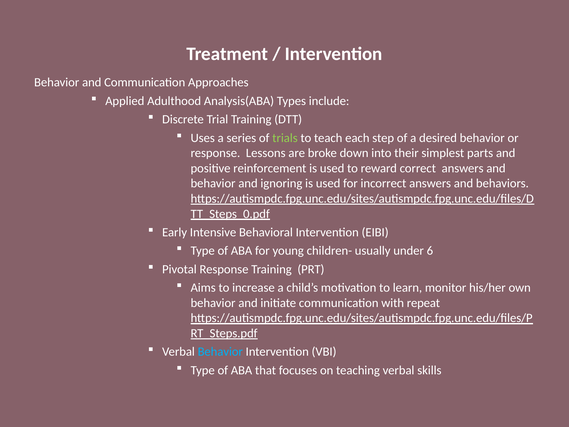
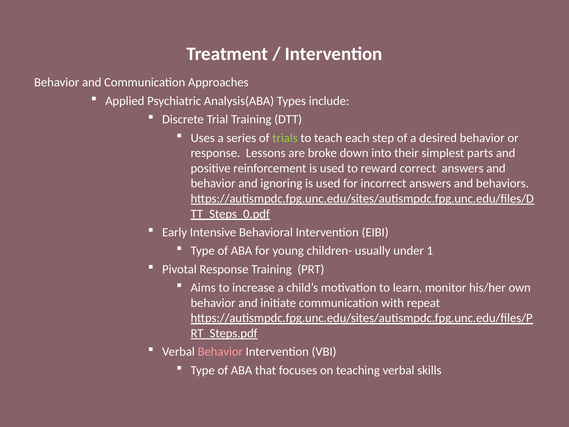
Adulthood: Adulthood -> Psychiatric (174, 101)
6: 6 -> 1 (430, 251)
Behavior colour: light blue -> pink (220, 352)
